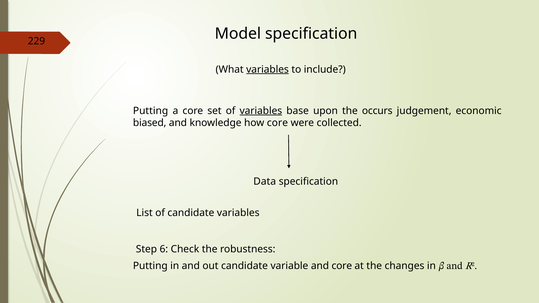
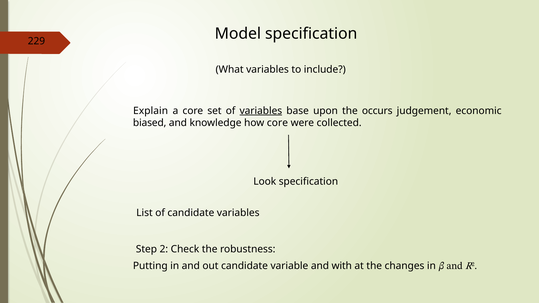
variables underline: present -> none (268, 69)
Putting: Putting -> Explain (151, 111)
Data: Data -> Look (265, 182)
Step 6: 6 -> 2 (164, 249)
and core: core -> with (342, 266)
